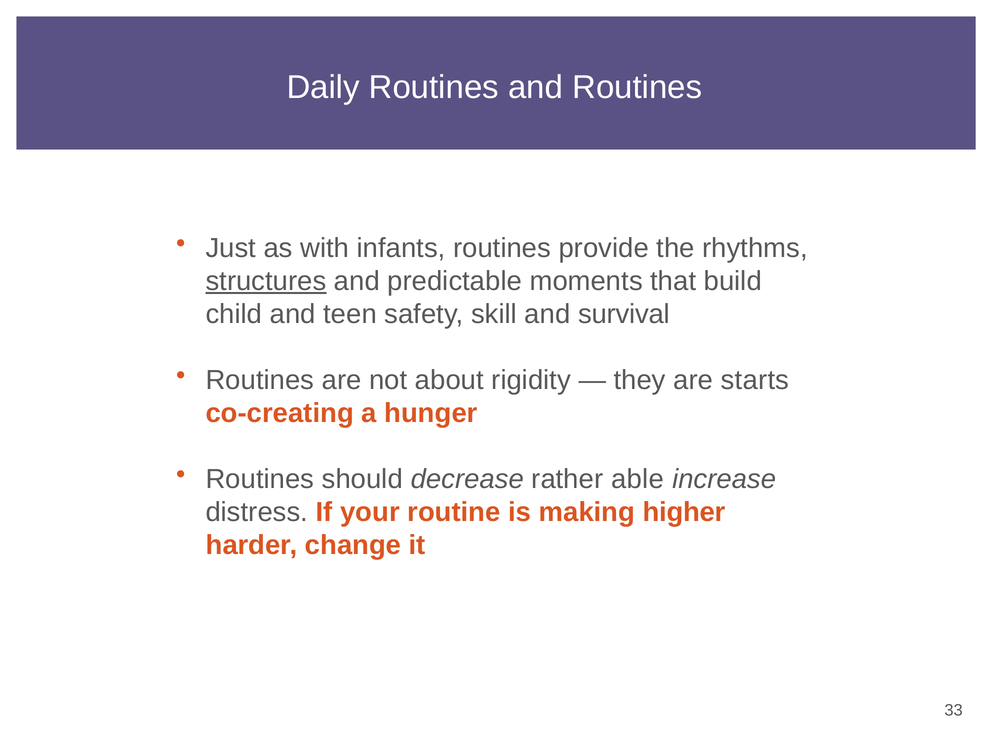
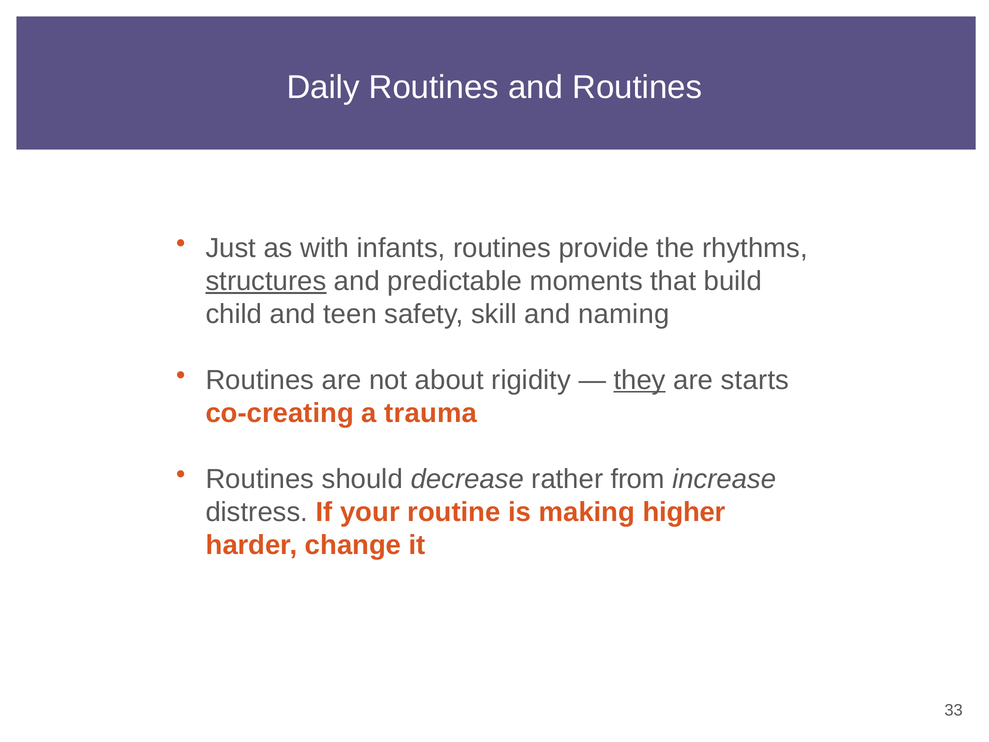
survival: survival -> naming (624, 314)
they underline: none -> present (640, 380)
hunger: hunger -> trauma (431, 413)
able: able -> from (638, 479)
